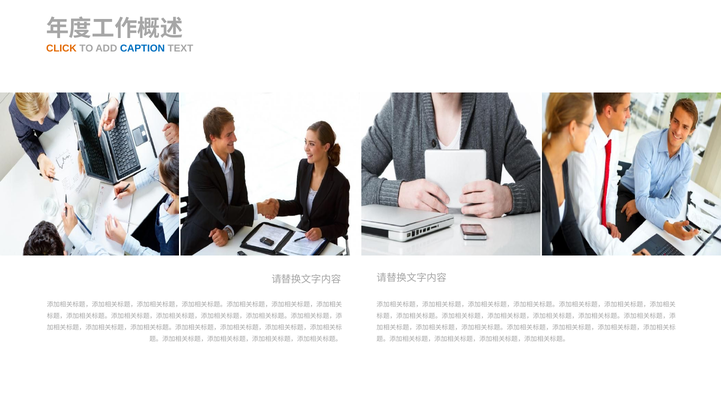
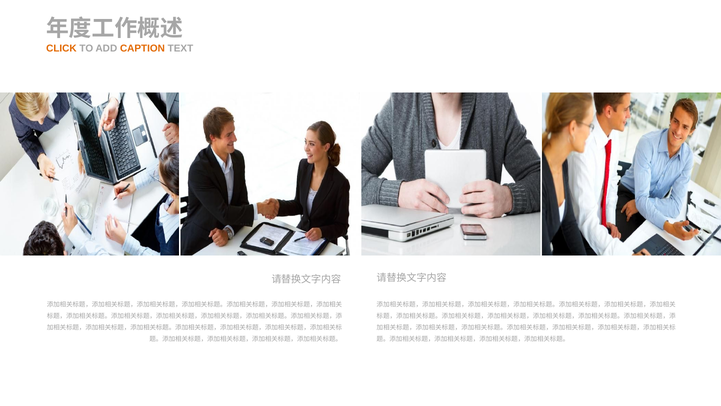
CAPTION colour: blue -> orange (142, 48)
